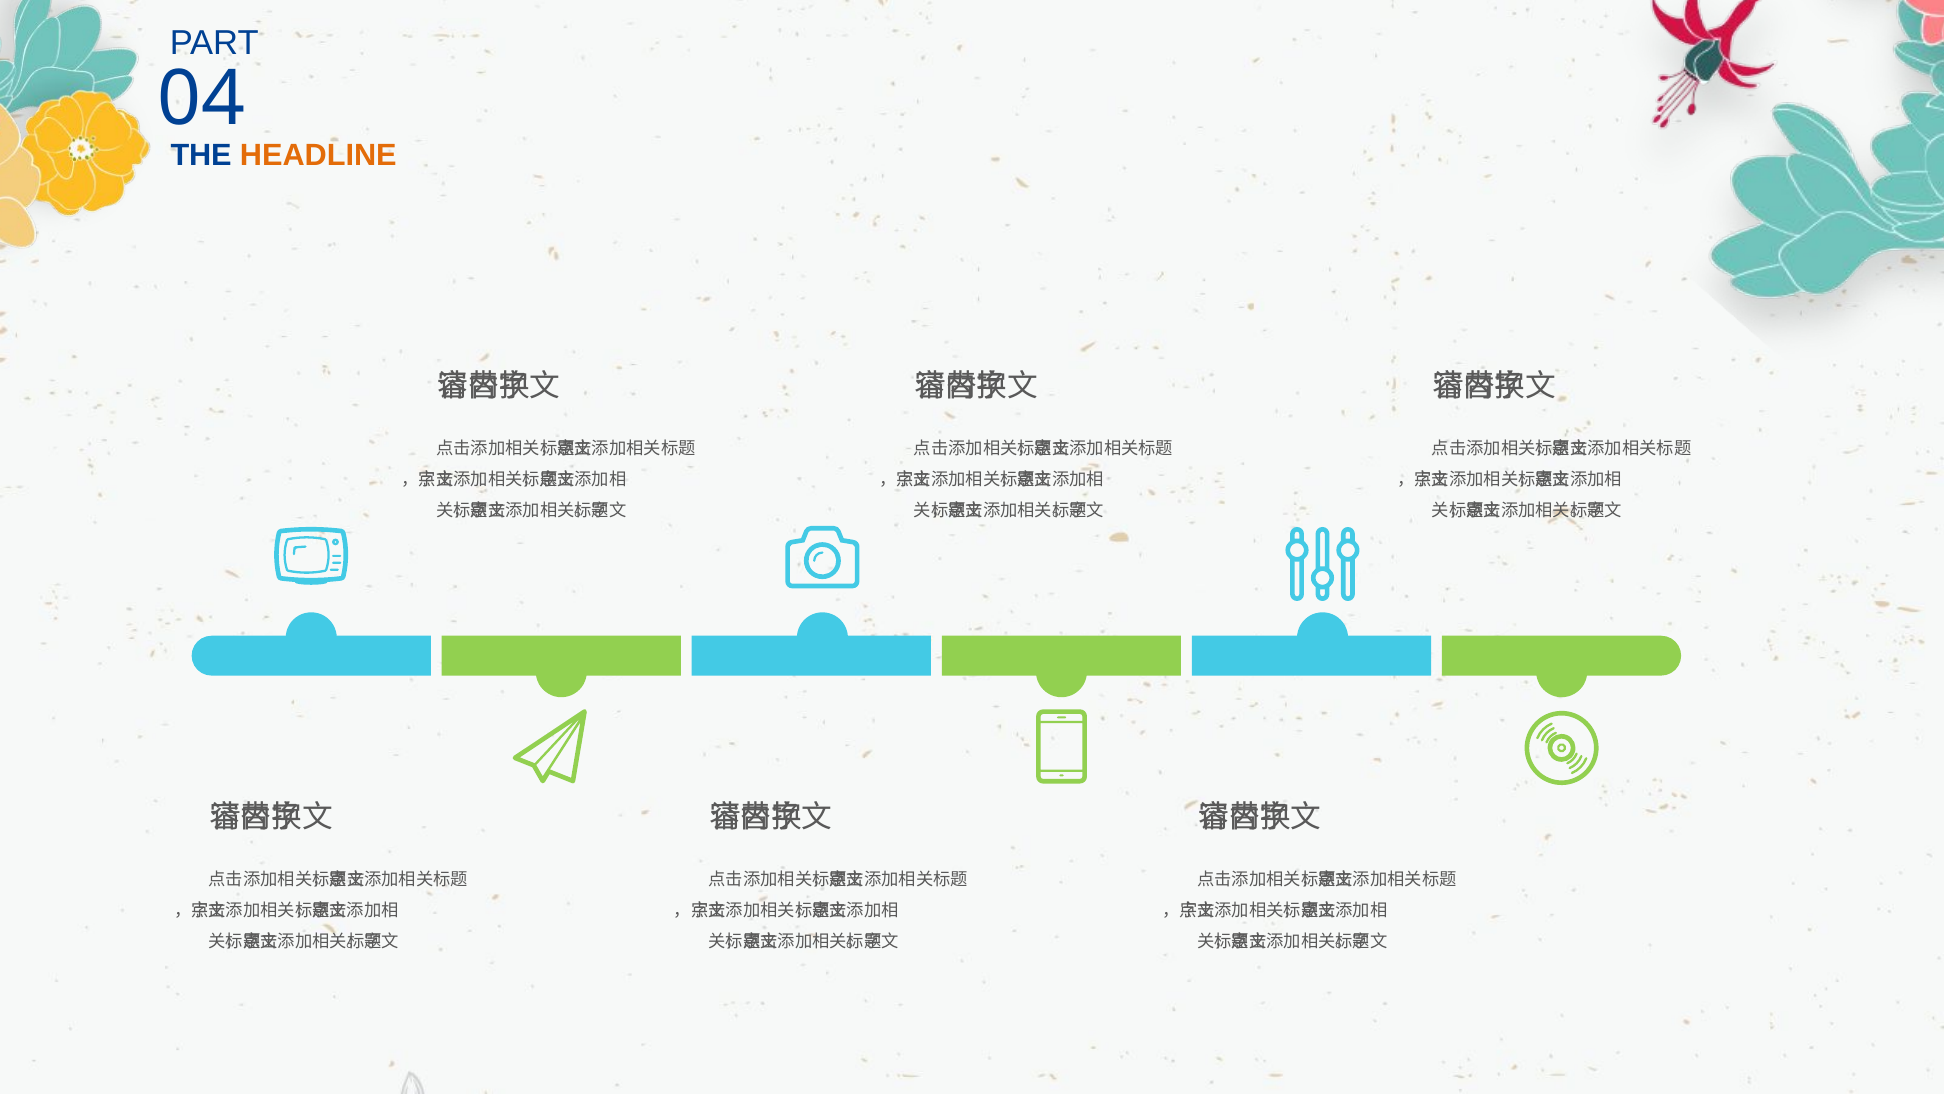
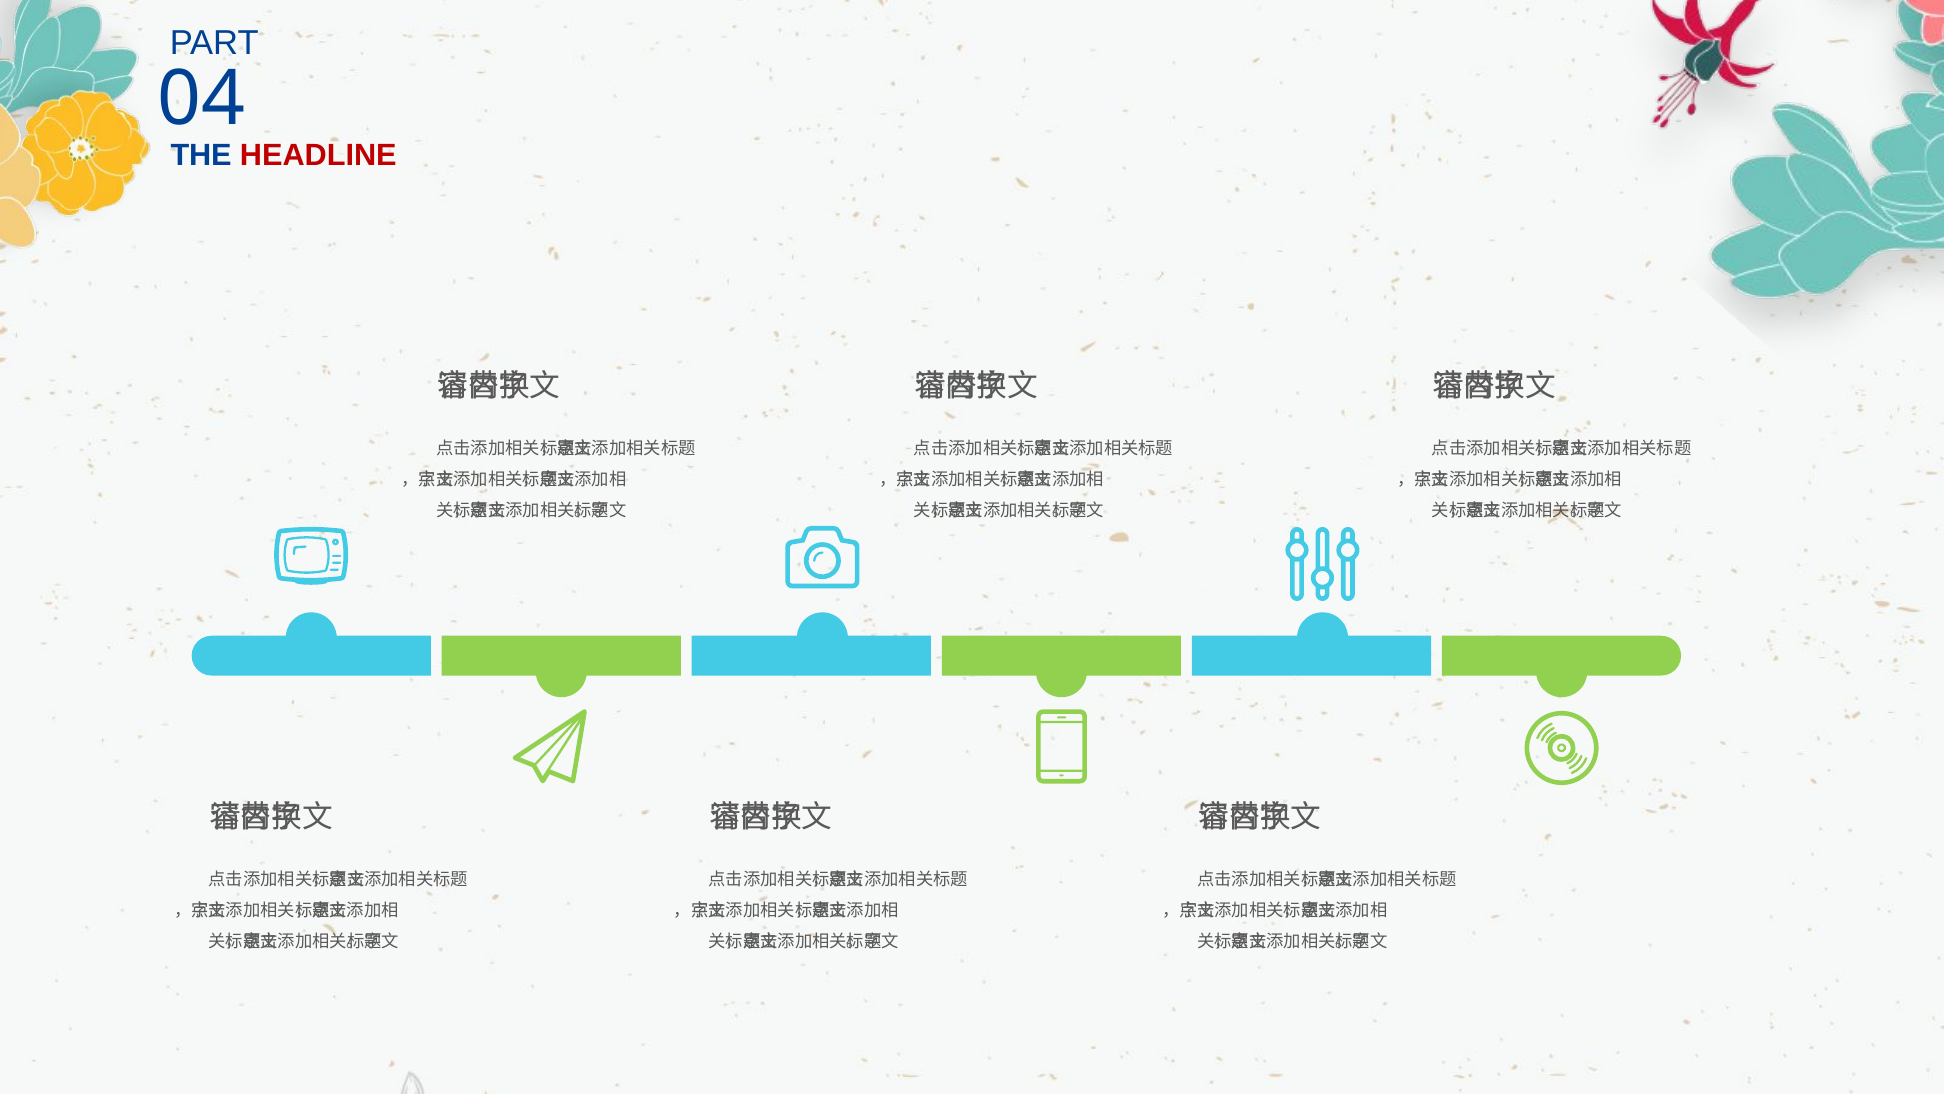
HEADLINE colour: orange -> red (318, 155)
